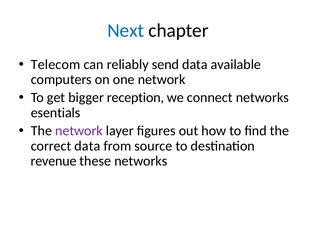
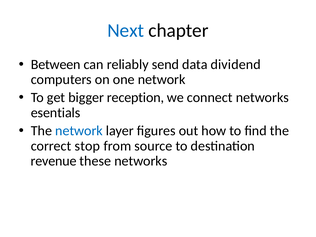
Telecom: Telecom -> Between (56, 64)
available: available -> dividend (236, 64)
network colour: purple -> blue (79, 131)
correct data: data -> stop (87, 146)
